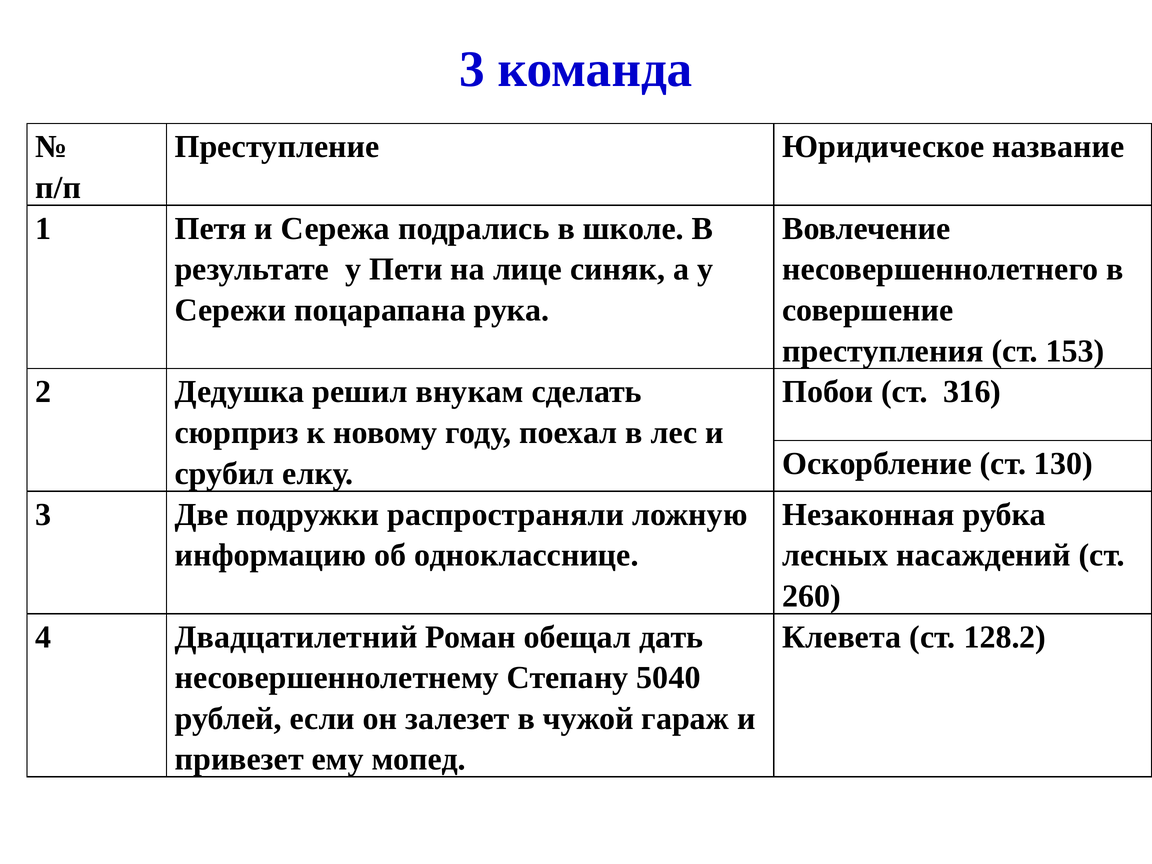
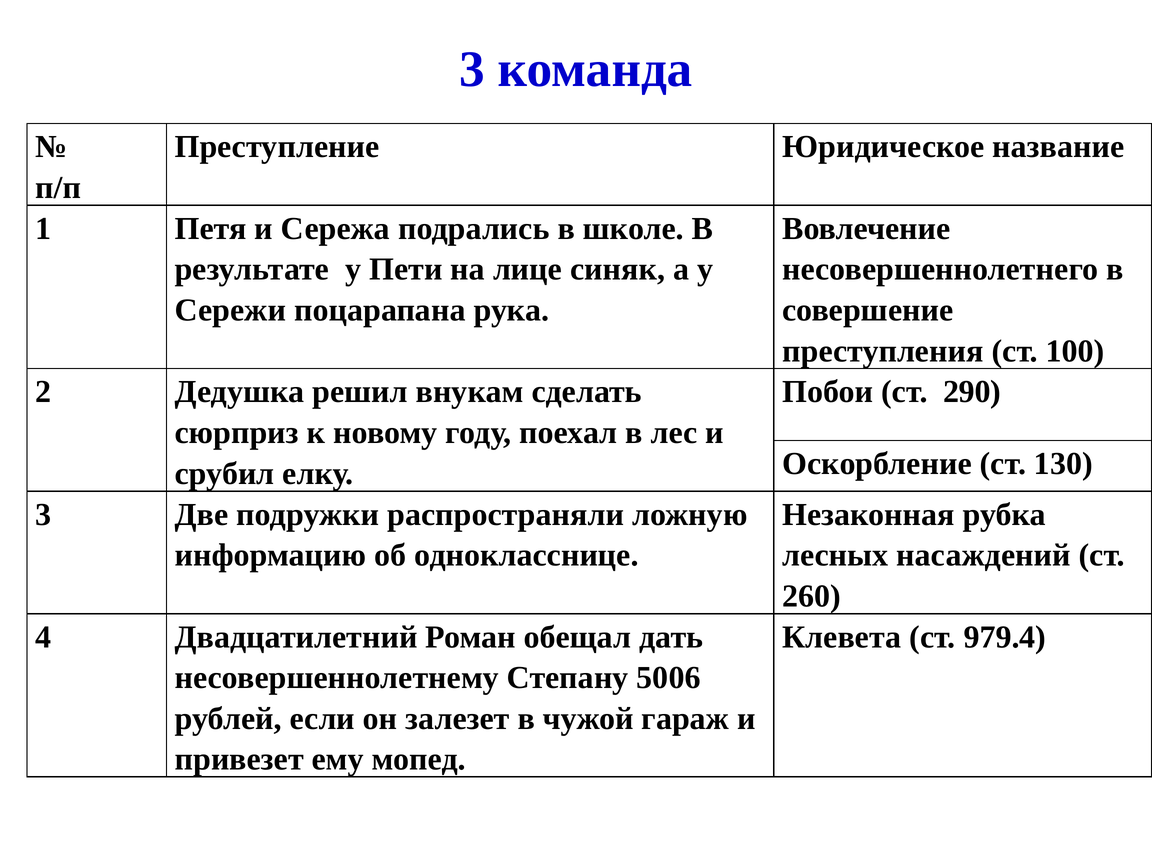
153: 153 -> 100 (1075, 351)
316: 316 -> 290 (972, 392)
128.2: 128.2 -> 979.4 (1005, 637)
5040: 5040 -> 5006 (668, 678)
